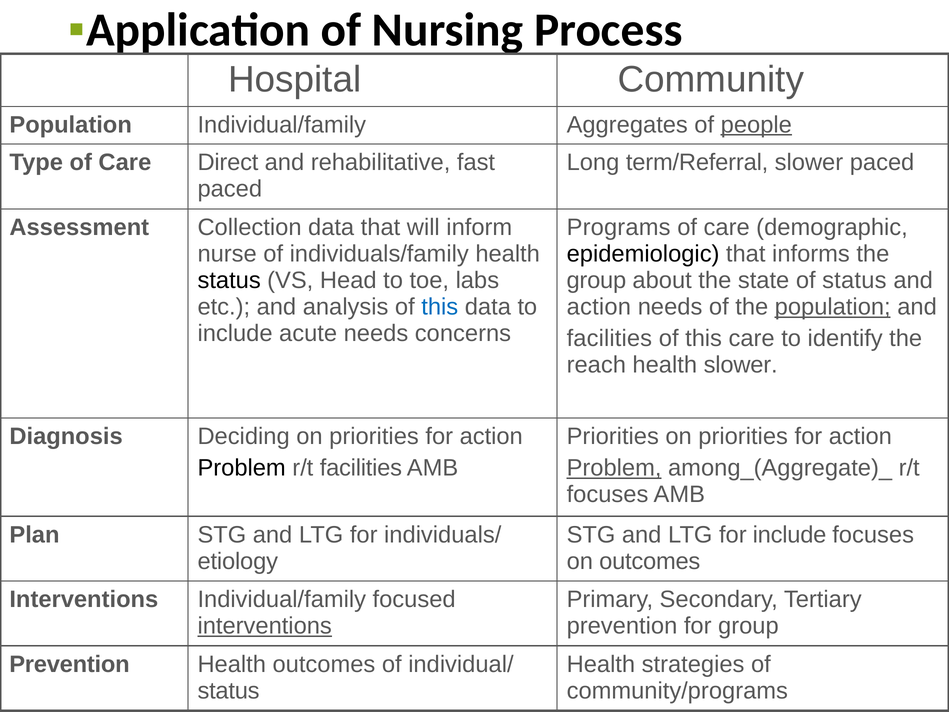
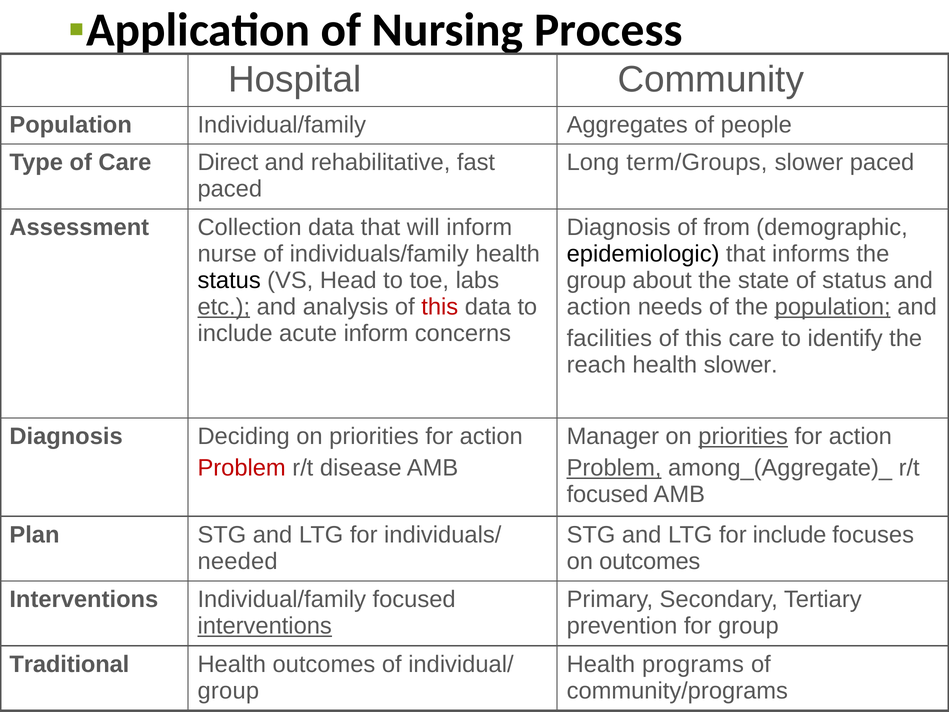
people underline: present -> none (756, 125)
term/Referral: term/Referral -> term/Groups (697, 163)
Programs: Programs -> Diagnosis (619, 227)
care: care -> from (727, 227)
etc underline: none -> present (224, 307)
this colour: blue -> red (440, 307)
acute needs: needs -> inform (376, 334)
Priorities: Priorities -> Manager (613, 436)
priorities underline: none -> present (743, 436)
Problem colour: black -> red (242, 468)
r/t facilities: facilities -> disease (361, 468)
focuses: focuses -> focused (608, 494)
etiology: etiology -> needed (238, 561)
Prevention: Prevention -> Traditional (69, 664)
strategies: strategies -> programs (693, 664)
status: status -> group (228, 691)
